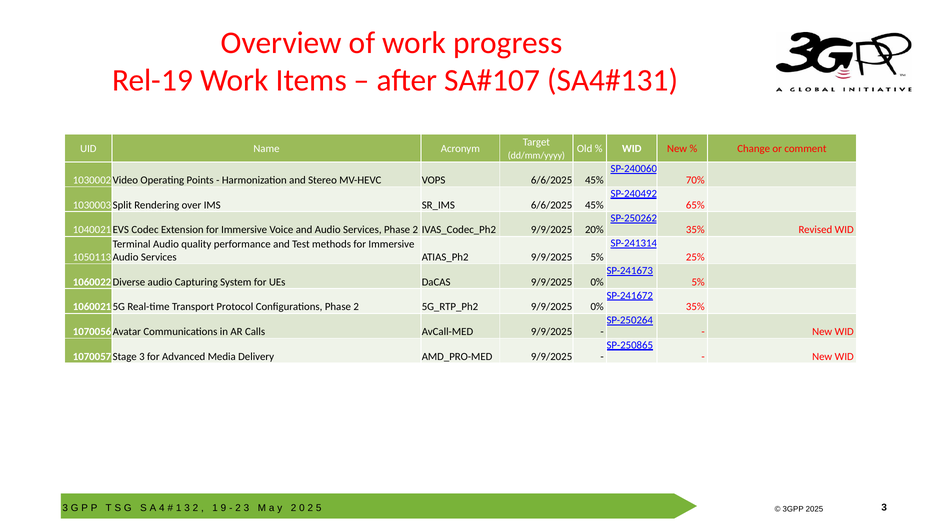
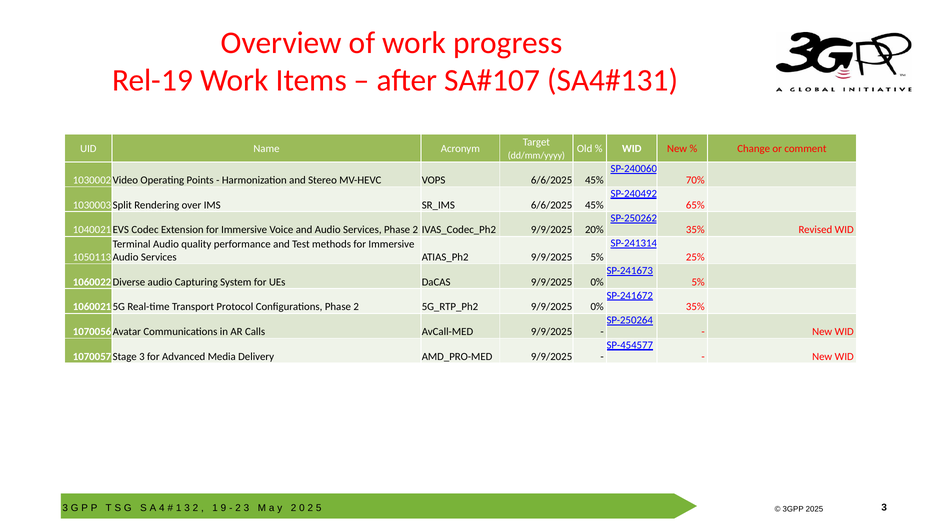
SP-250865: SP-250865 -> SP-454577 (630, 345)
